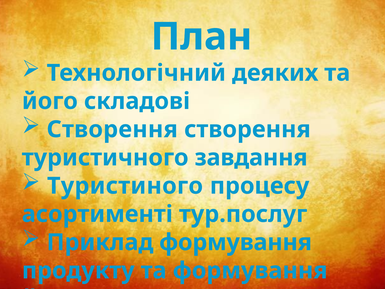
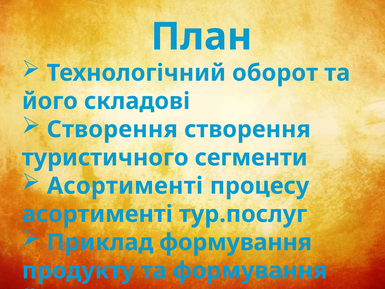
деяких: деяких -> оборот (275, 73)
завдання: завдання -> сегменти (251, 158)
Туристиного: Туристиного -> Асортименті (125, 186)
